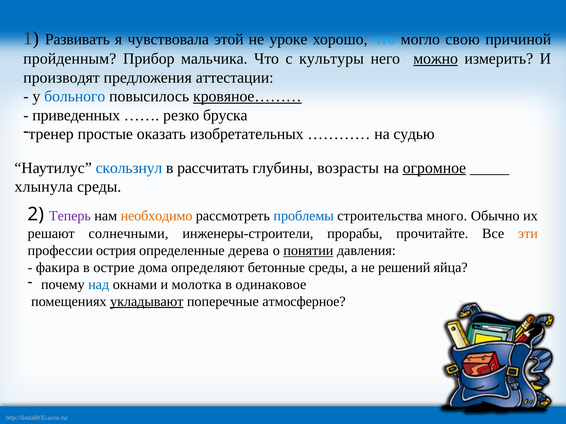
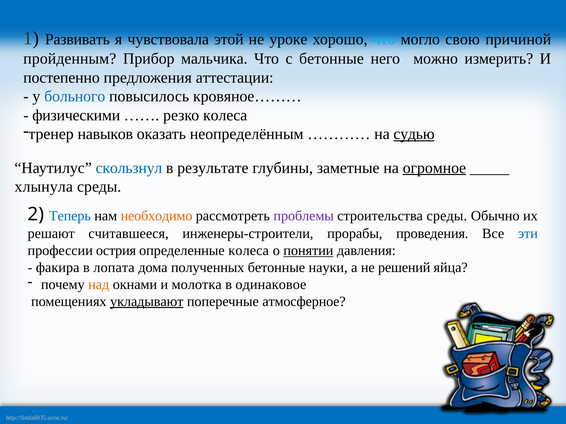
с культуры: культуры -> бетонные (331, 59)
можно underline: present -> none (436, 59)
производят: производят -> постепенно (62, 78)
кровяное……… underline: present -> none (247, 97)
приведенных: приведенных -> физическими (76, 115)
резко бруска: бруска -> колеса (225, 115)
простые: простые -> навыков (105, 134)
изобретательных: изобретательных -> неопределённым (247, 134)
судью underline: none -> present (414, 134)
рассчитать: рассчитать -> результате (213, 168)
возрасты: возрасты -> заметные (348, 168)
Теперь colour: purple -> blue (70, 216)
проблемы colour: blue -> purple (304, 216)
строительства много: много -> среды (447, 216)
солнечными: солнечными -> считавшееся (129, 234)
прочитайте: прочитайте -> проведения (432, 234)
эти colour: orange -> blue (528, 234)
определенные дерева: дерева -> колеса (249, 251)
острие: острие -> лопата (114, 268)
определяют: определяют -> полученных (208, 268)
бетонные среды: среды -> науки (328, 268)
над colour: blue -> orange (99, 285)
